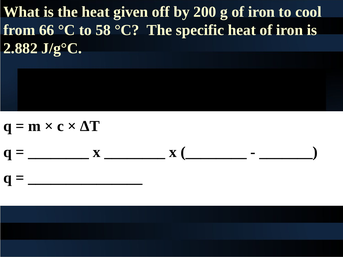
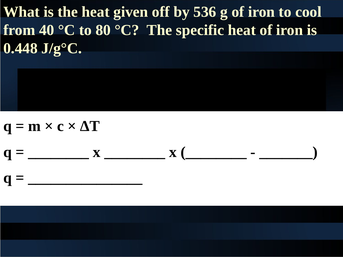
200: 200 -> 536 (205, 12)
66: 66 -> 40 (47, 30)
58: 58 -> 80 (103, 30)
2.882: 2.882 -> 0.448 (21, 48)
